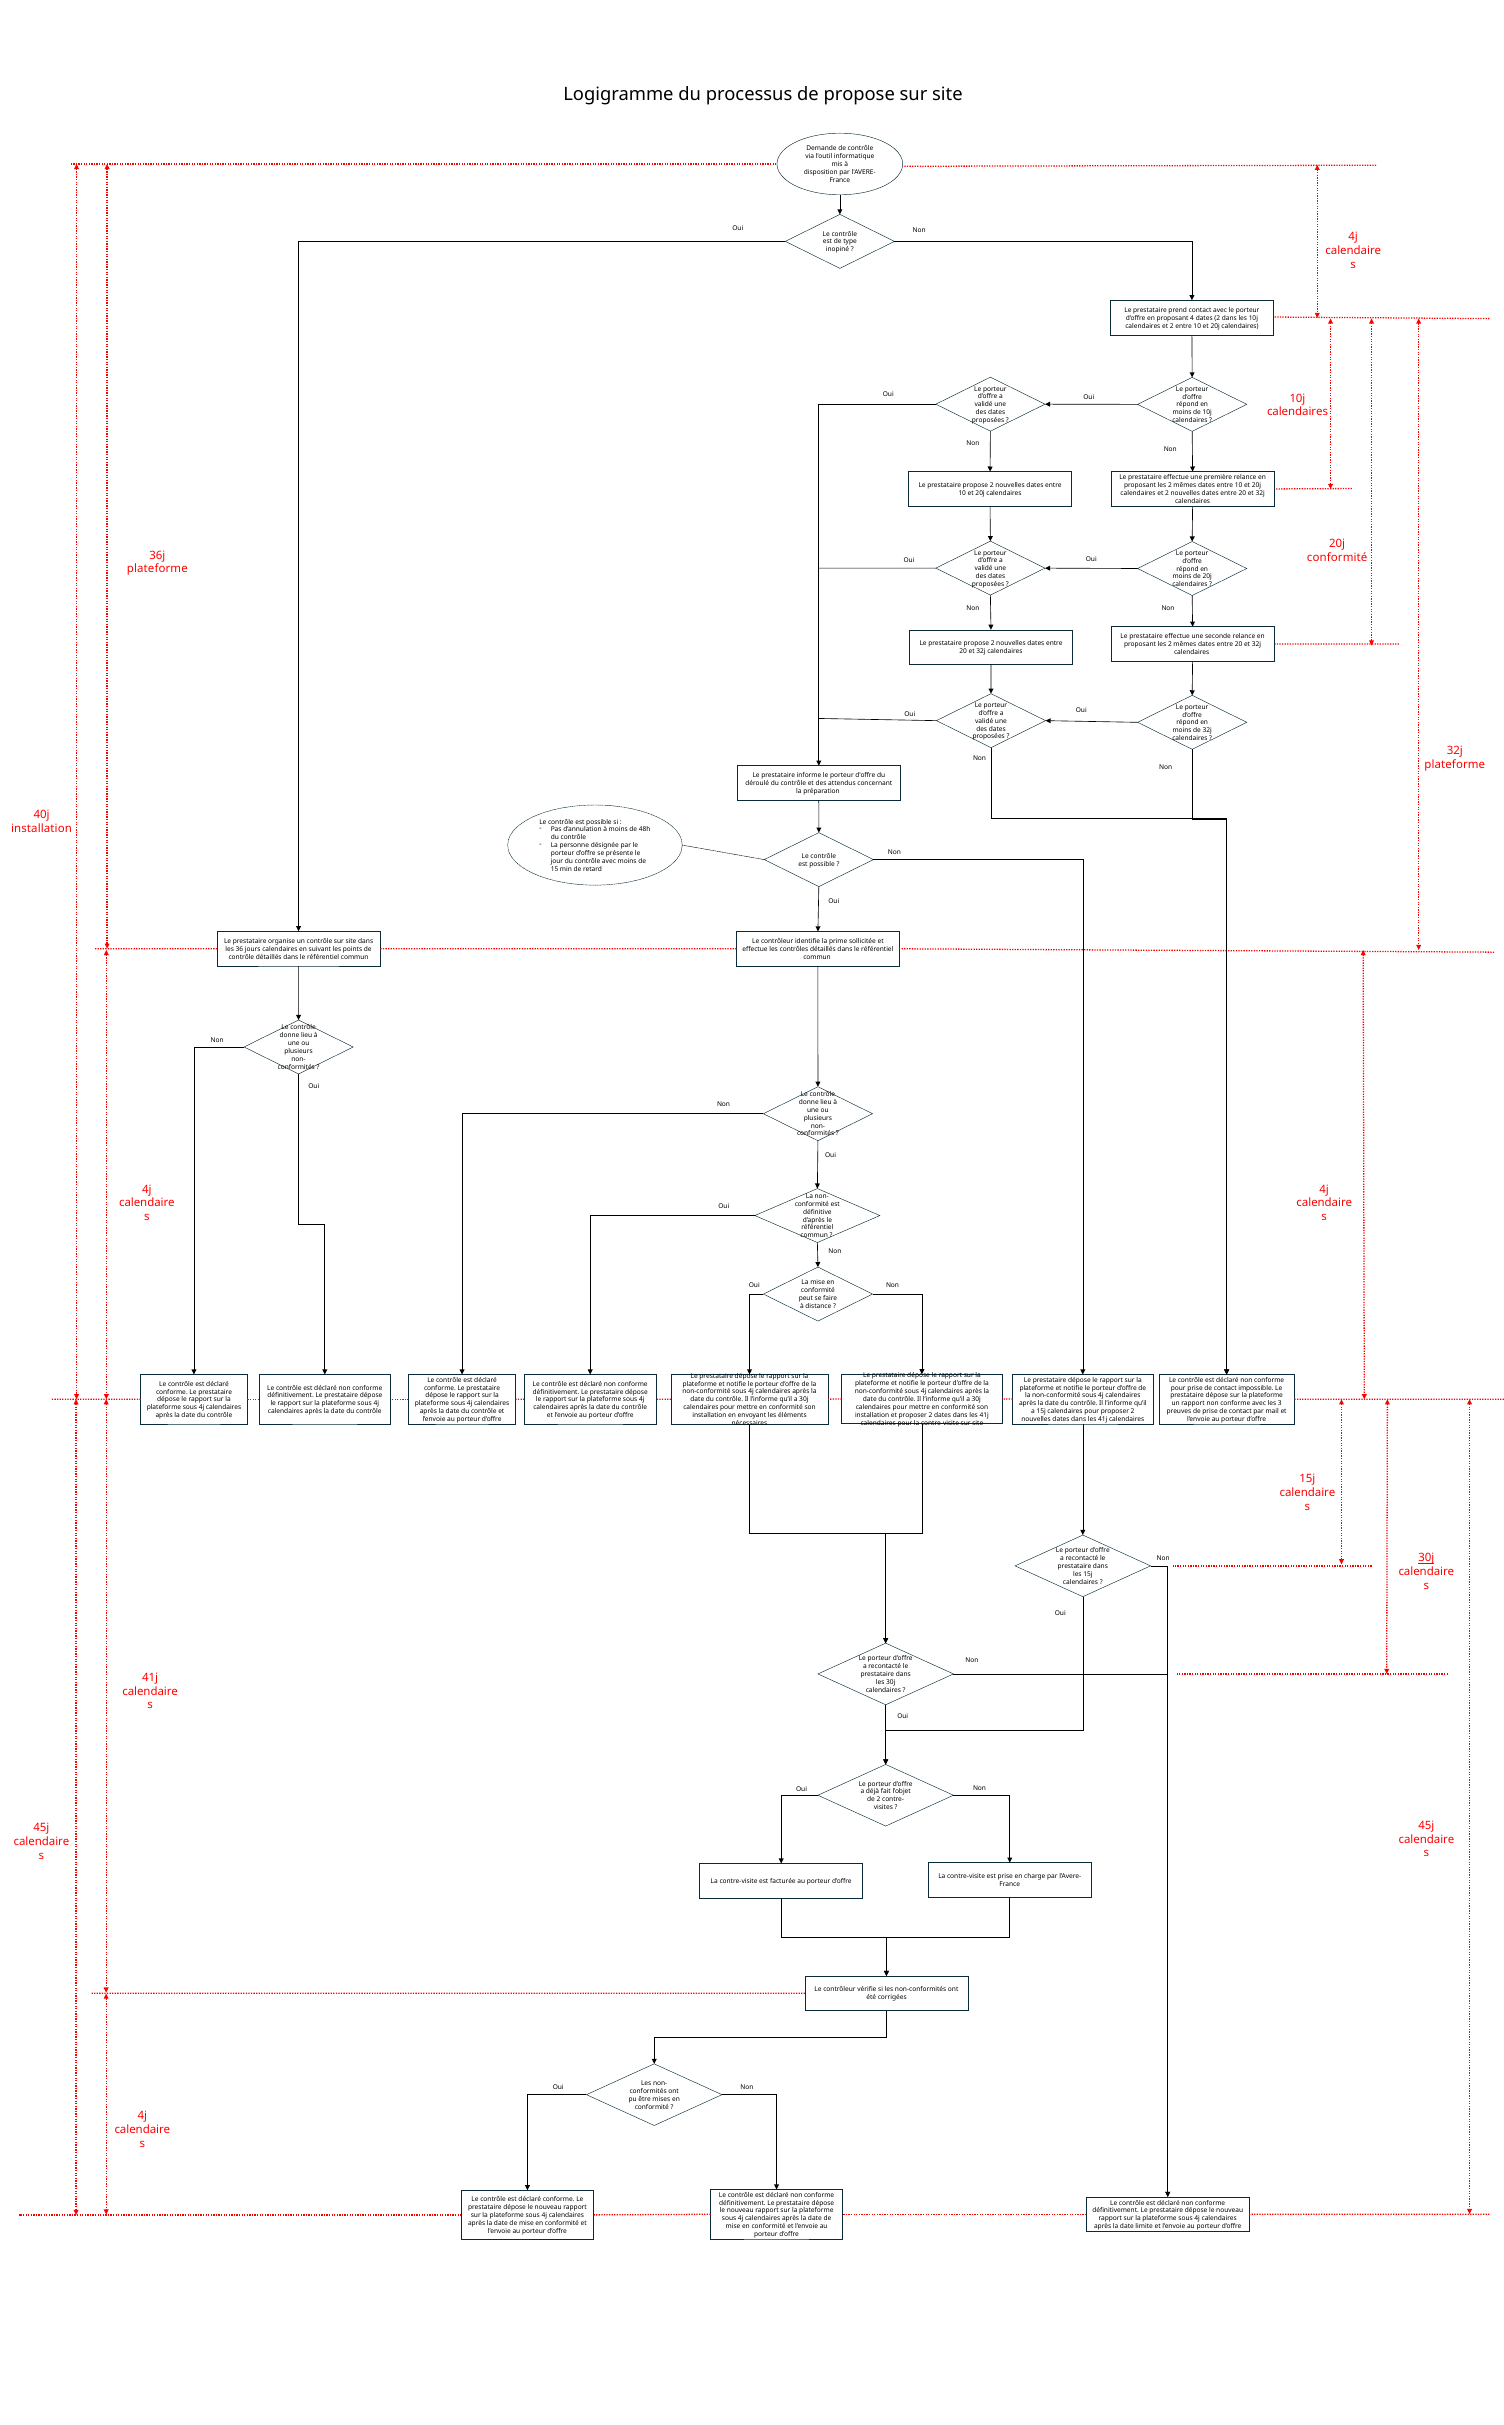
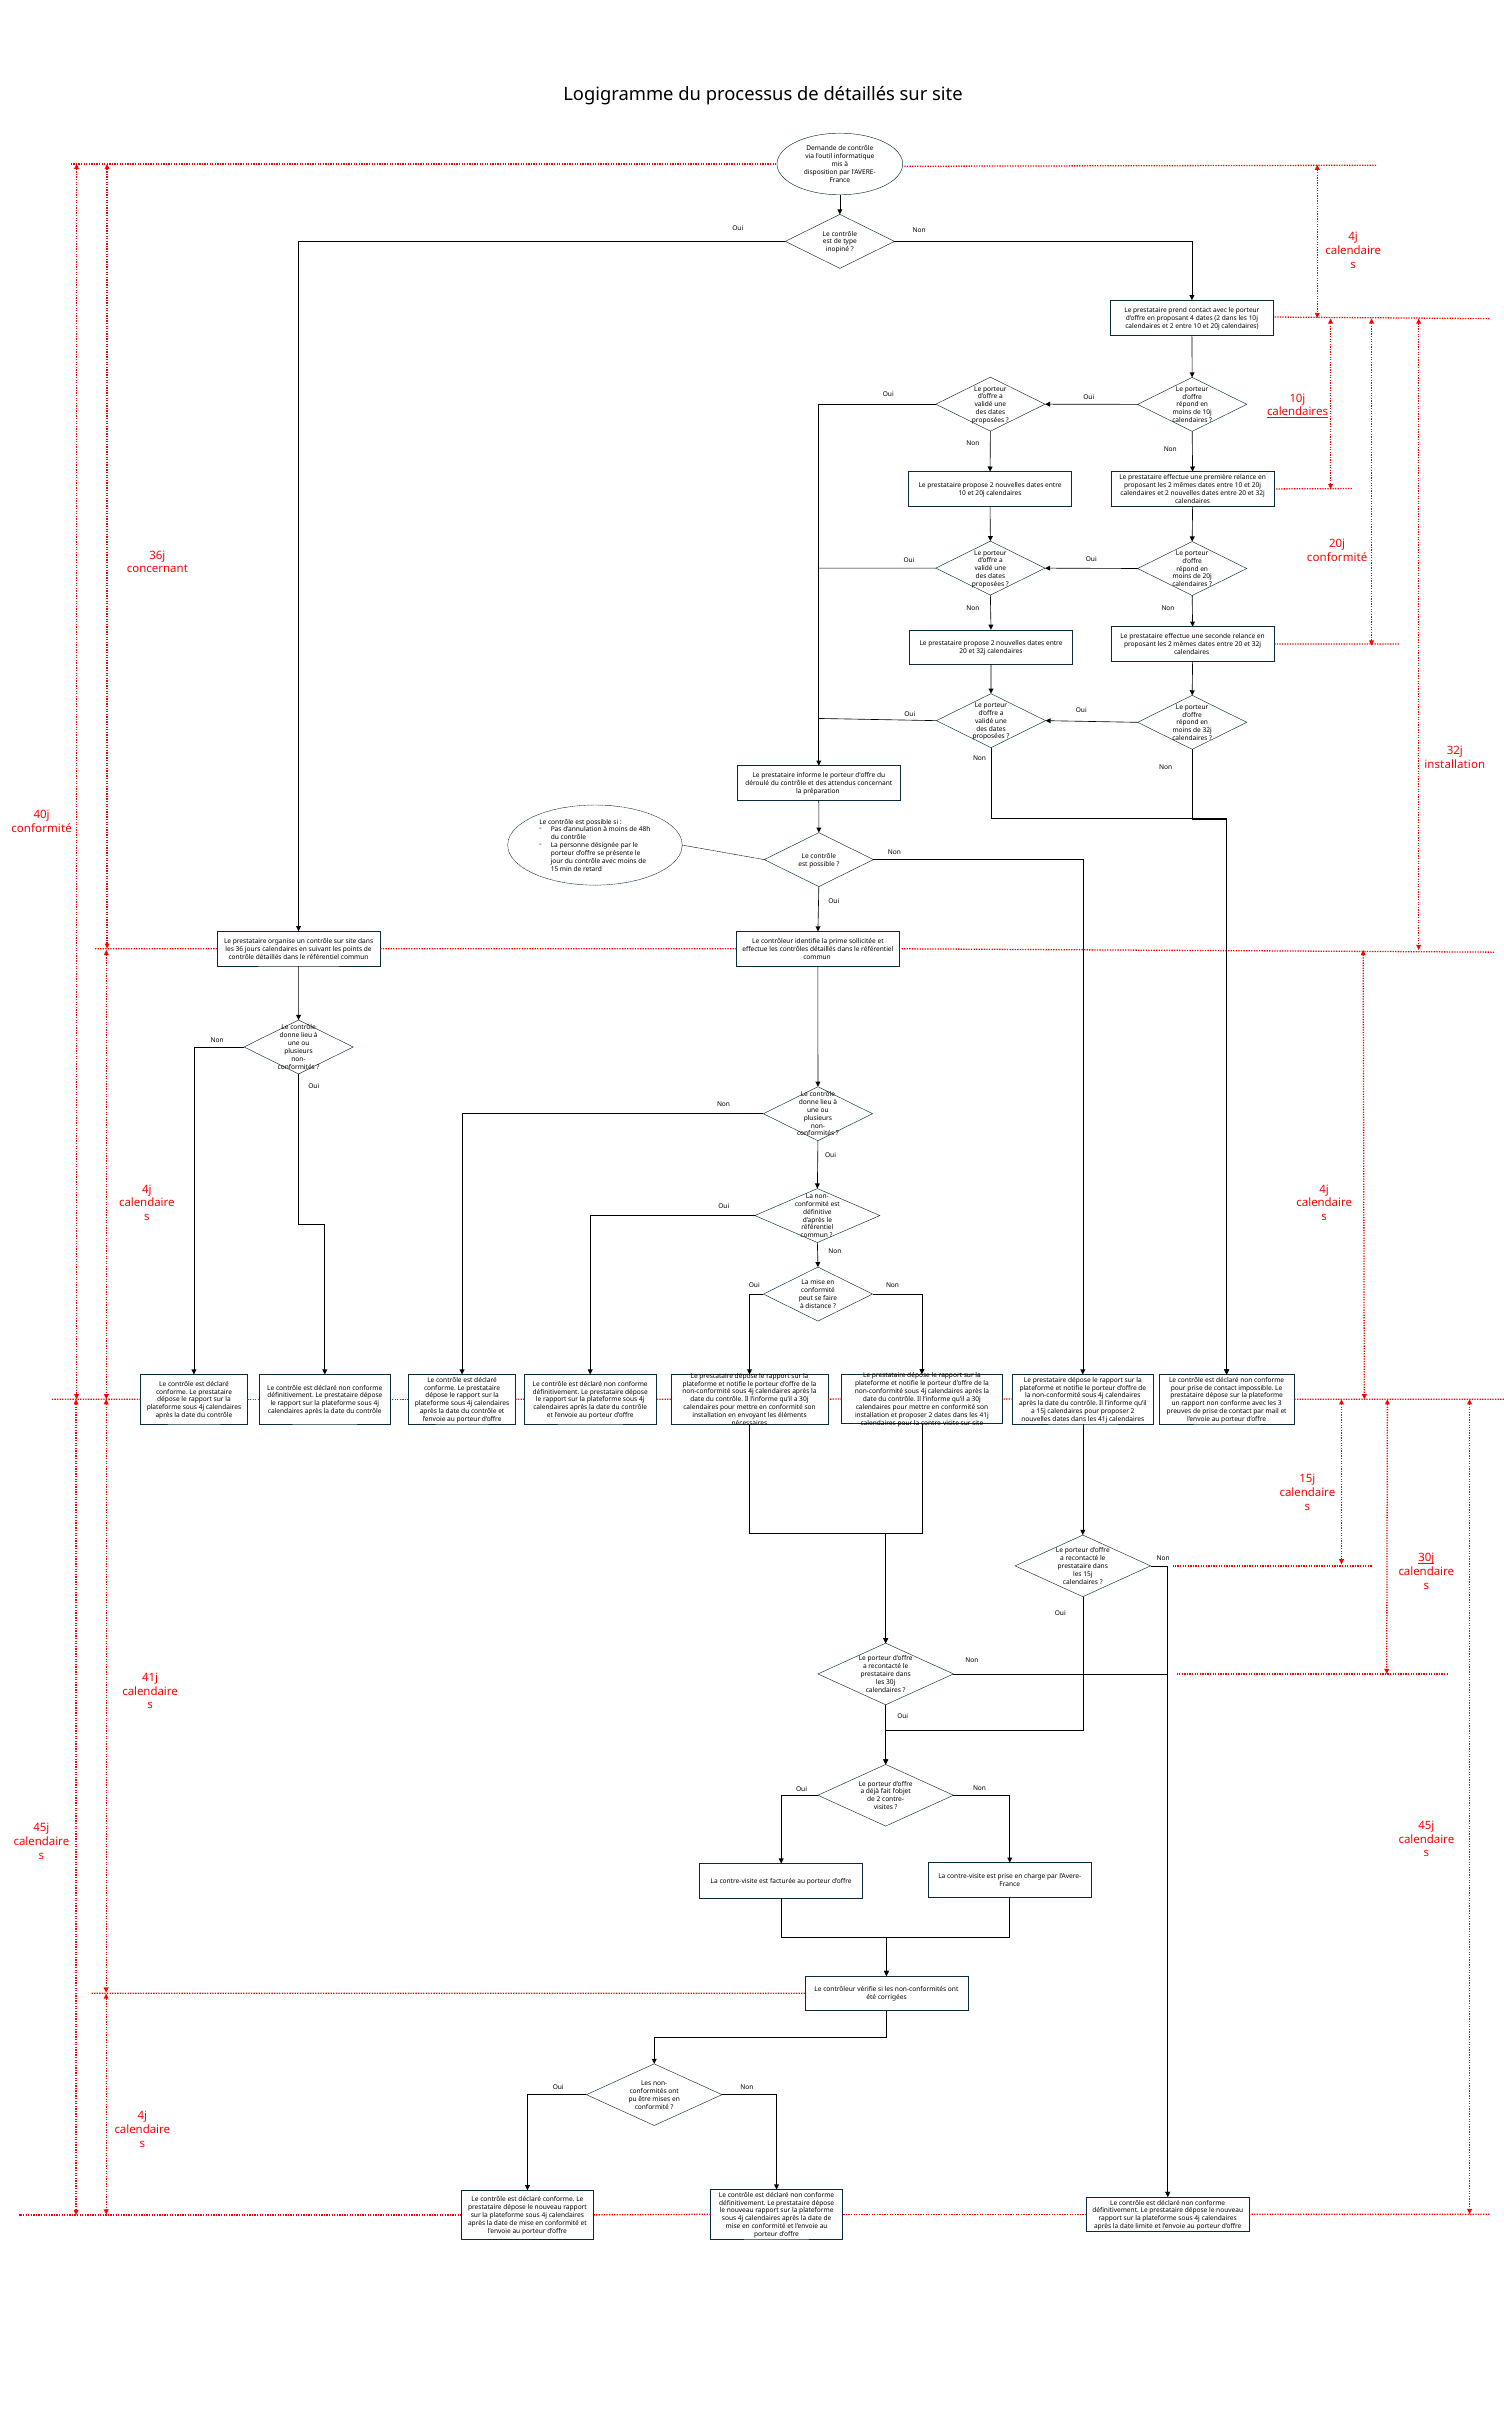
de propose: propose -> détaillés (859, 94)
calendaires underline: none -> present (1298, 412)
plateforme: plateforme -> concernant (157, 569)
plateforme: plateforme -> installation (1455, 765)
installation: installation -> conformité (42, 829)
